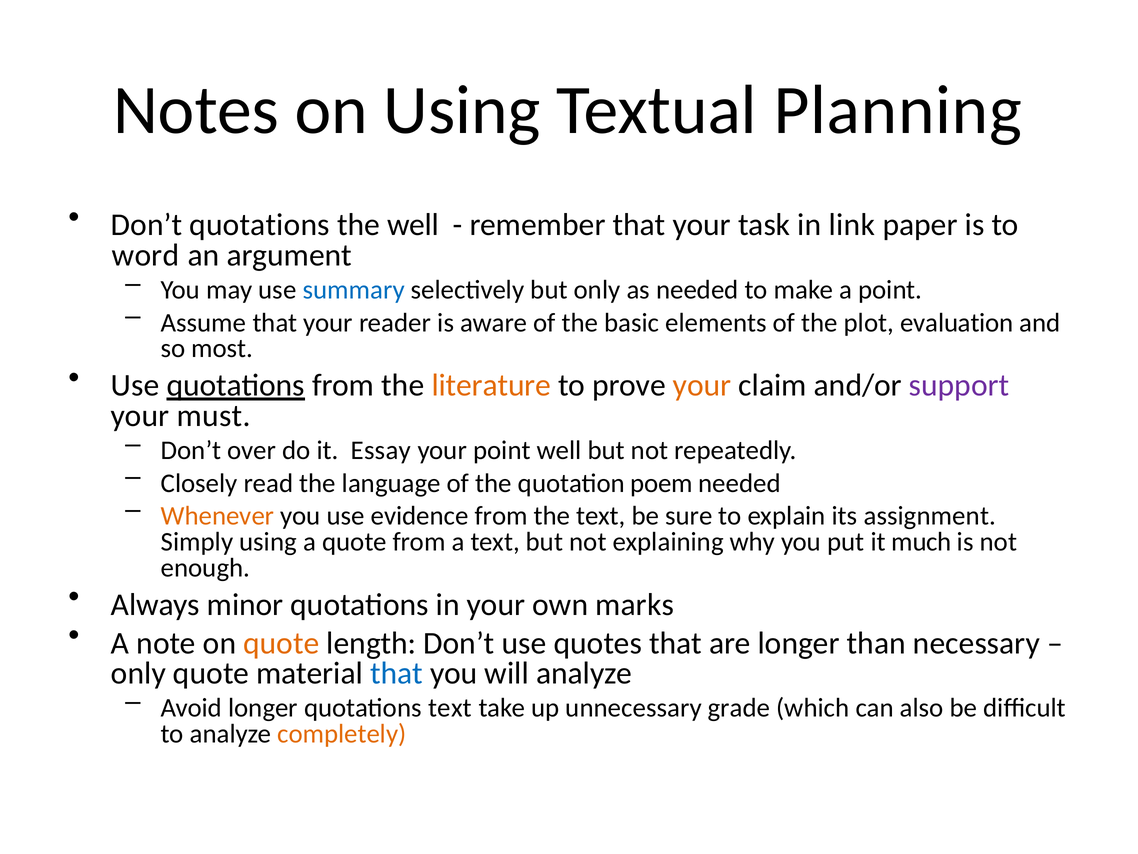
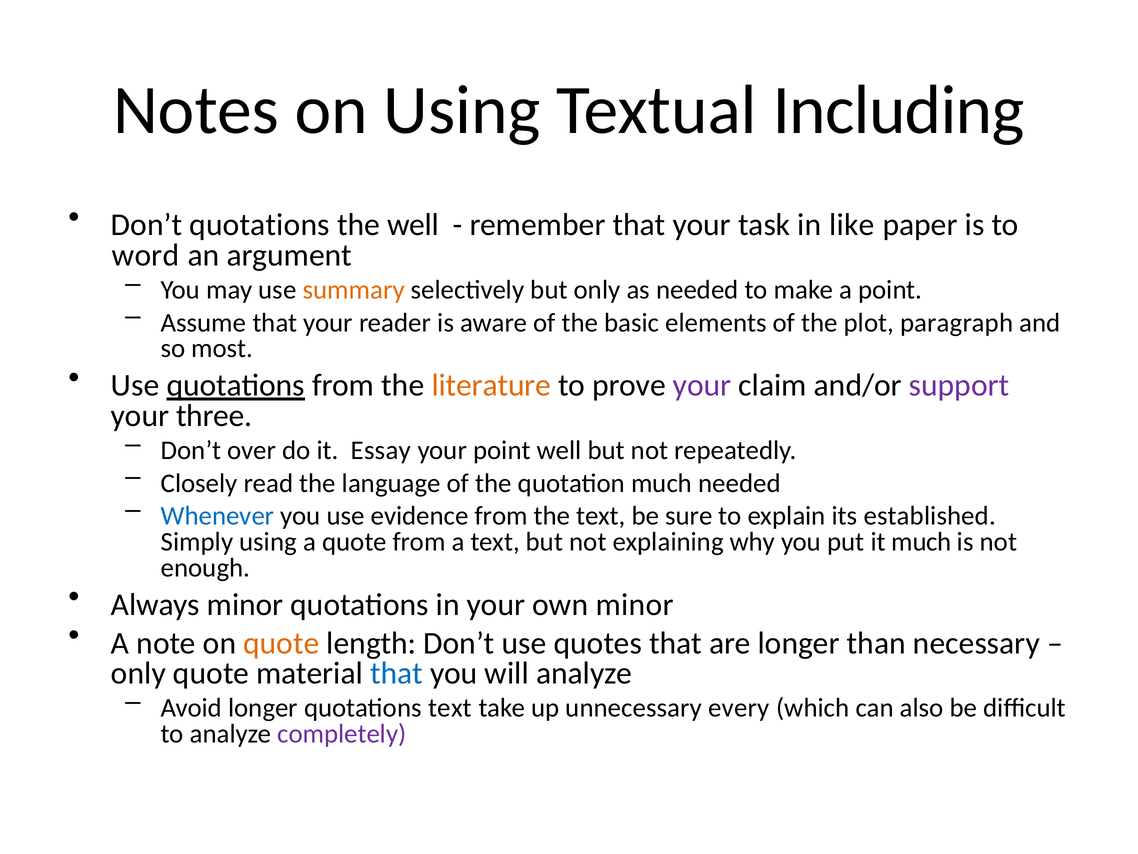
Planning: Planning -> Including (898, 110)
link: link -> like (852, 225)
summary colour: blue -> orange (354, 290)
evaluation: evaluation -> paragraph (957, 322)
your colour: orange -> purple (702, 385)
must: must -> three (214, 416)
quotation poem: poem -> much (661, 483)
Whenever colour: orange -> blue (218, 516)
assignment: assignment -> established (930, 516)
own marks: marks -> minor (635, 604)
grade: grade -> every (739, 708)
completely colour: orange -> purple (342, 733)
